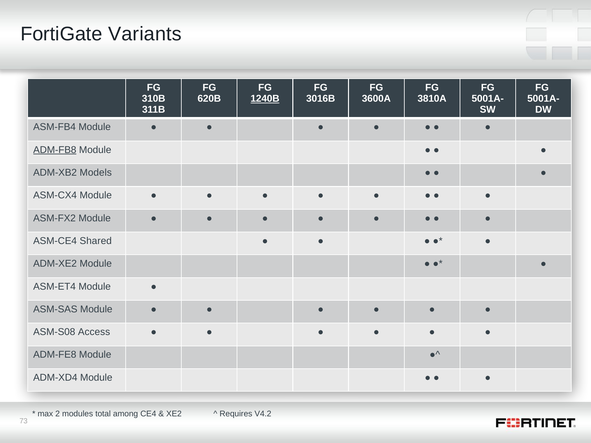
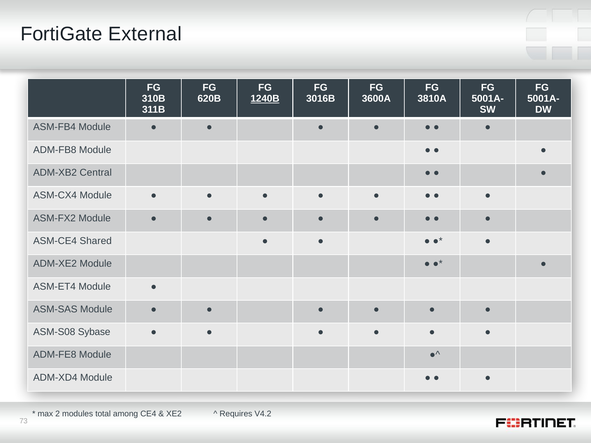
Variants: Variants -> External (145, 34)
ADM-FB8 underline: present -> none (55, 150)
Models: Models -> Central (96, 173)
Access: Access -> Sybase (94, 332)
